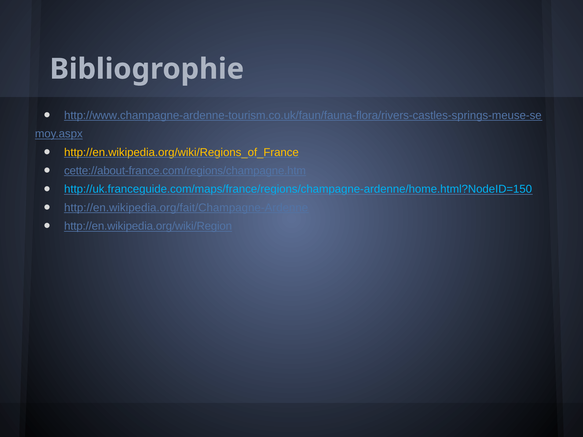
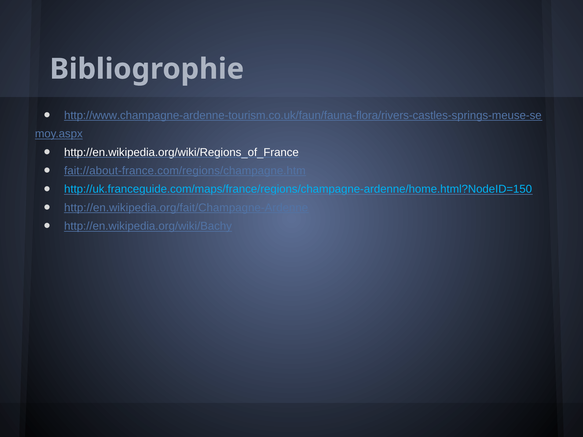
http://en.wikipedia.org/wiki/Regions_of_France colour: yellow -> white (181, 152)
cette://about-france.com/regions/champagne.htm: cette://about-france.com/regions/champagne.htm -> fait://about-france.com/regions/champagne.htm (185, 171)
http://en.wikipedia.org/wiki/Region: http://en.wikipedia.org/wiki/Region -> http://en.wikipedia.org/wiki/Bachy (148, 226)
